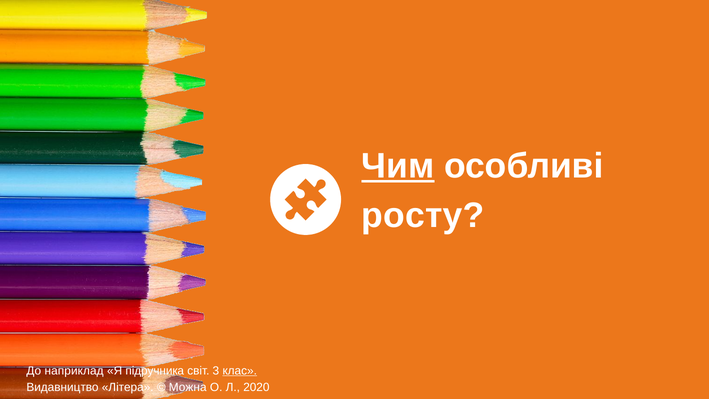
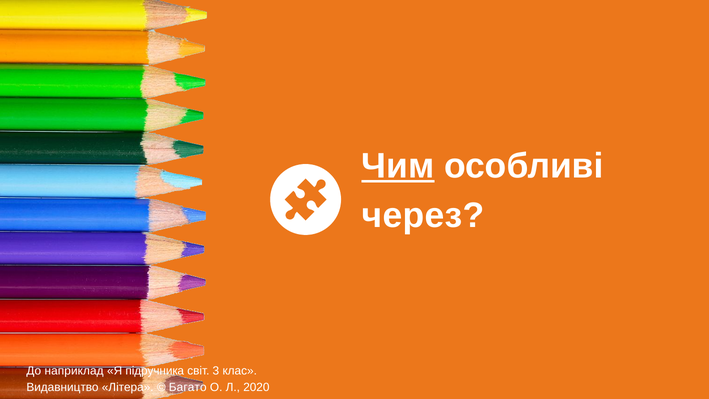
росту: росту -> через (423, 216)
клас underline: present -> none (240, 371)
Можна: Можна -> Багато (188, 387)
